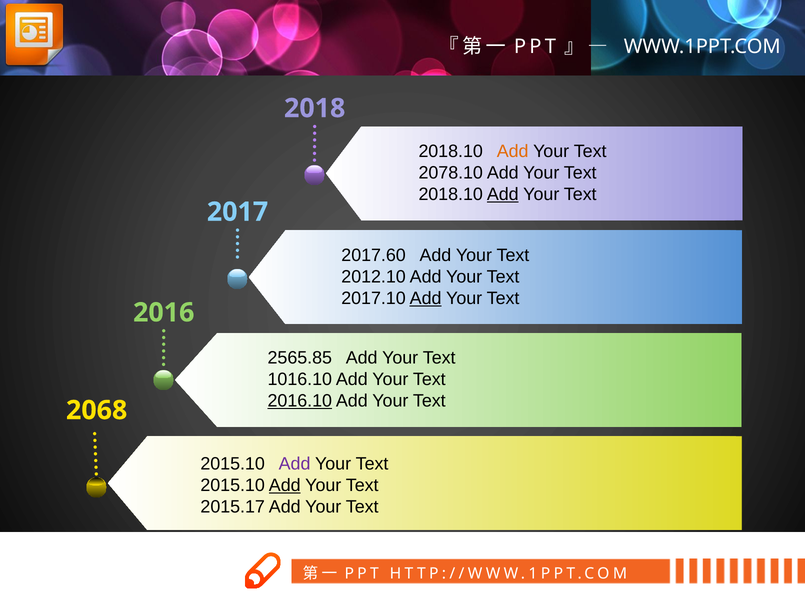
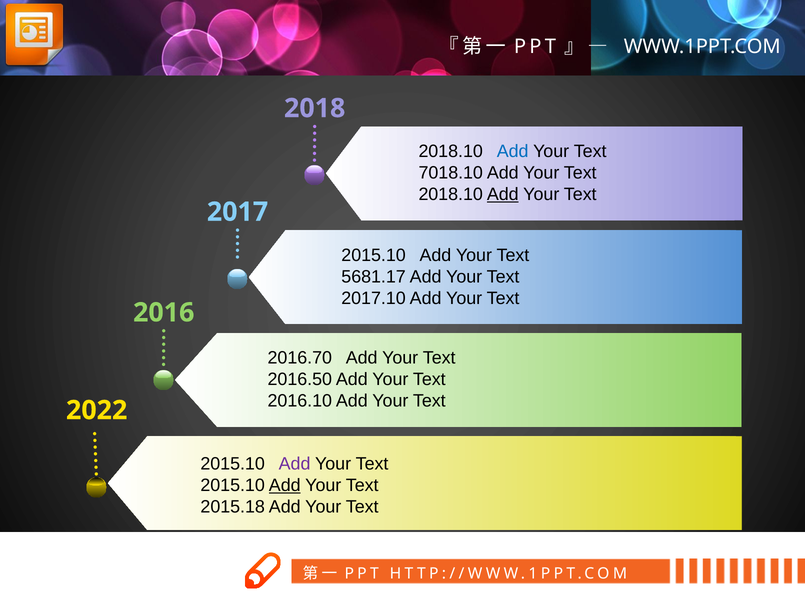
Add colour: orange -> blue (513, 151)
2078.10: 2078.10 -> 7018.10 (451, 173)
2017.60: 2017.60 -> 2015.10 (374, 255)
2012.10: 2012.10 -> 5681.17 (374, 277)
Add underline: present -> none (426, 298)
2565.85: 2565.85 -> 2016.70 (300, 358)
1016.10: 1016.10 -> 2016.50 (300, 379)
2016.10 underline: present -> none (300, 401)
2068: 2068 -> 2022 (97, 410)
2015.17: 2015.17 -> 2015.18 (233, 506)
